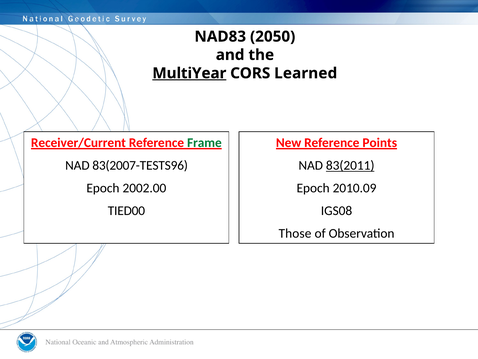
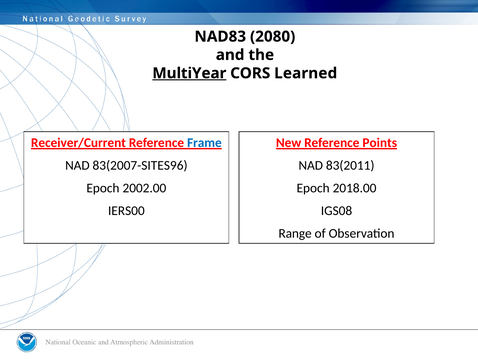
2050: 2050 -> 2080 (273, 37)
Frame colour: green -> blue (204, 143)
83(2007-TESTS96: 83(2007-TESTS96 -> 83(2007-SITES96 (140, 165)
83(2011 underline: present -> none (350, 165)
2010.09: 2010.09 -> 2018.00 (355, 188)
TIED00: TIED00 -> IERS00 (126, 210)
Those: Those -> Range (295, 233)
